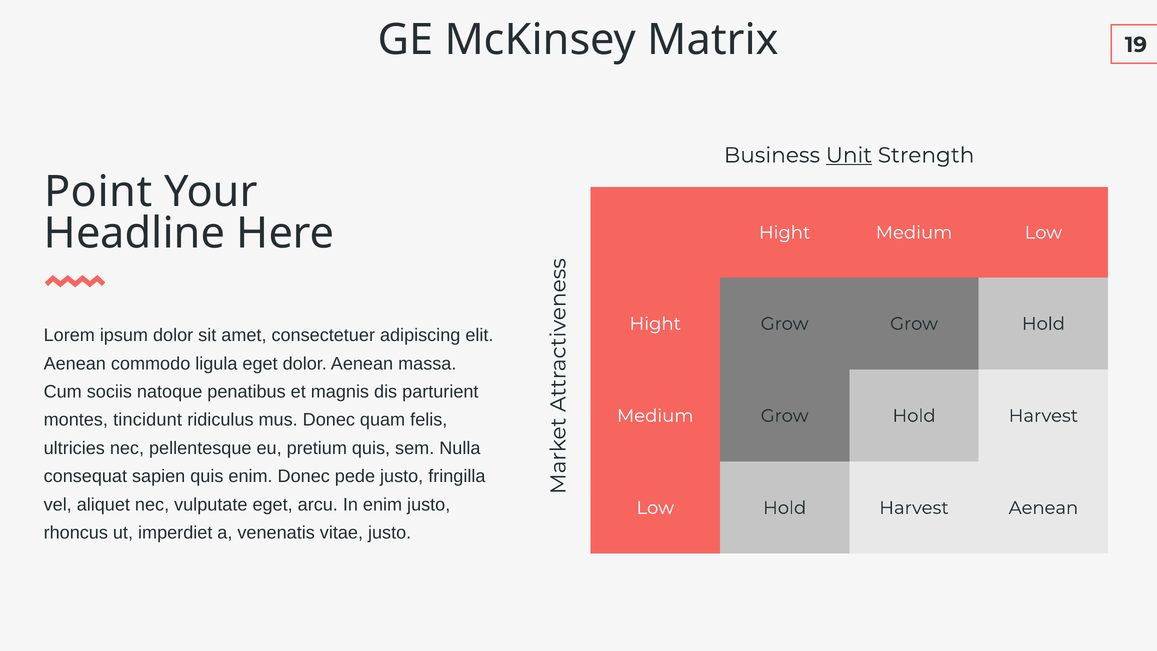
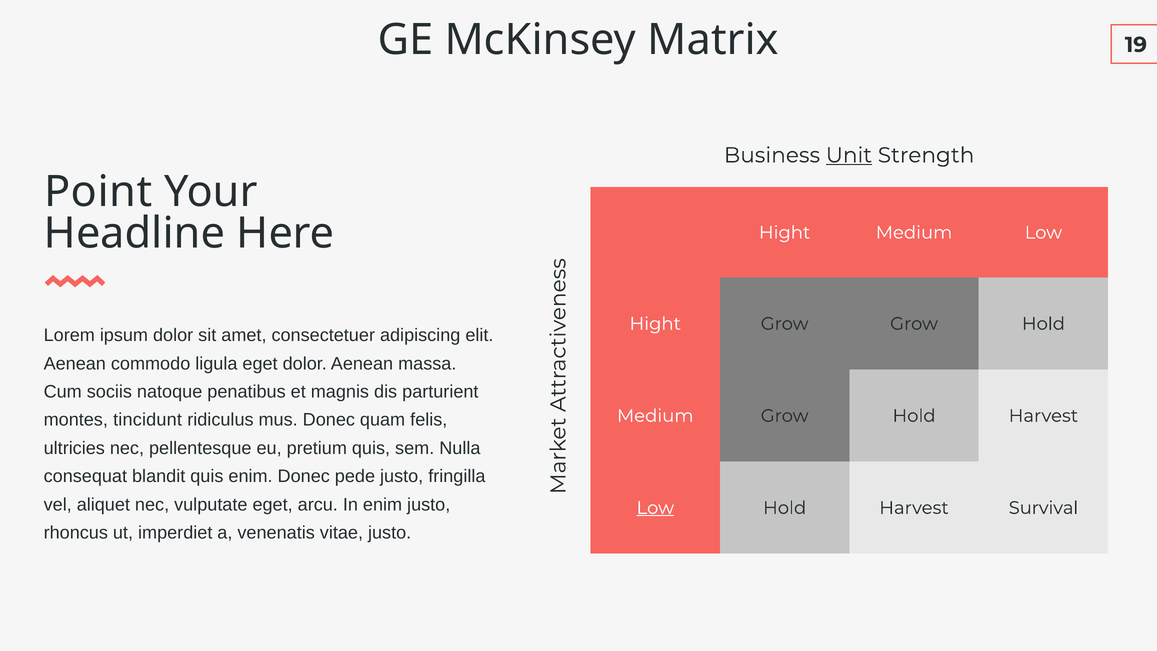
sapien: sapien -> blandit (159, 476)
Low underline: none -> present (655, 508)
Harvest Aenean: Aenean -> Survival (1043, 508)
